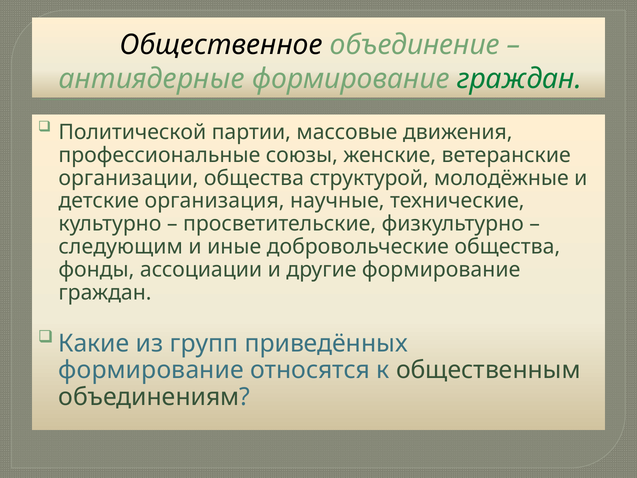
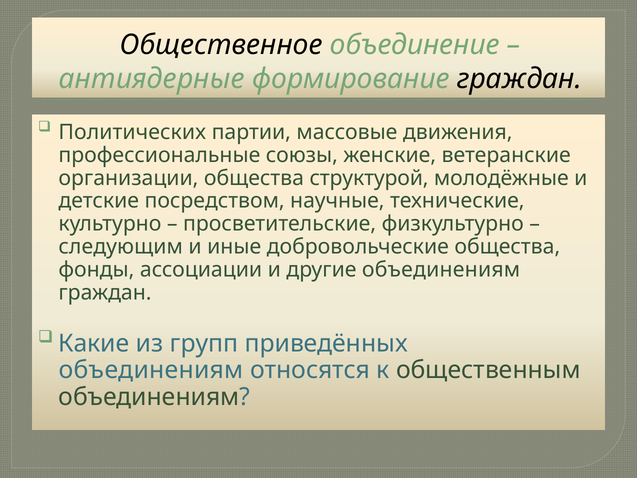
граждан colour: green -> black (519, 79)
Политической: Политической -> Политических (132, 132)
организация: организация -> посредством (215, 201)
другие формирование: формирование -> объединениям (441, 270)
формирование: формирование -> объединениям (151, 370)
